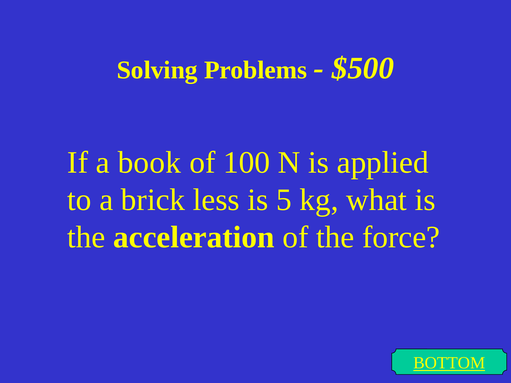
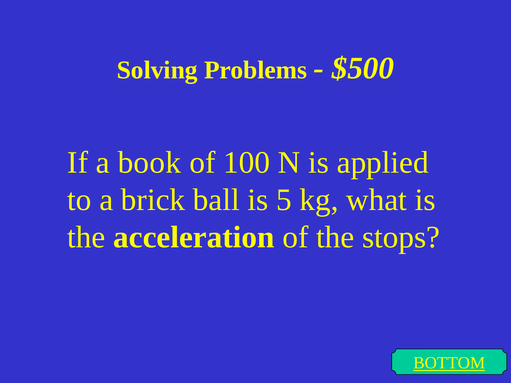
less: less -> ball (216, 200)
force: force -> stops (401, 237)
